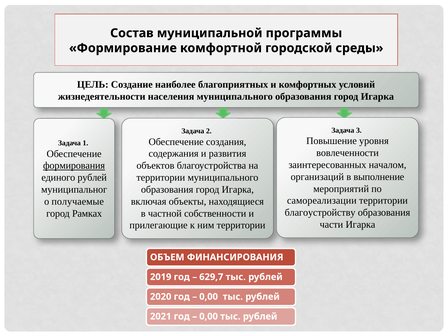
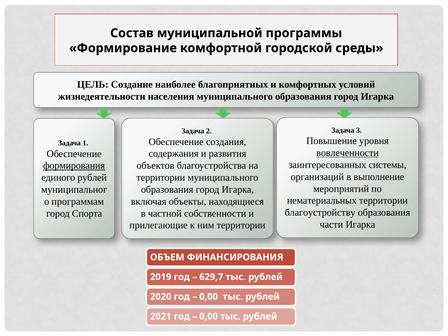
вовлеченности underline: none -> present (348, 153)
началом: началом -> системы (388, 165)
самореализации: самореализации -> нематериальных (322, 201)
получаемые: получаемые -> программам (78, 202)
Рамках: Рамках -> Спорта (87, 213)
